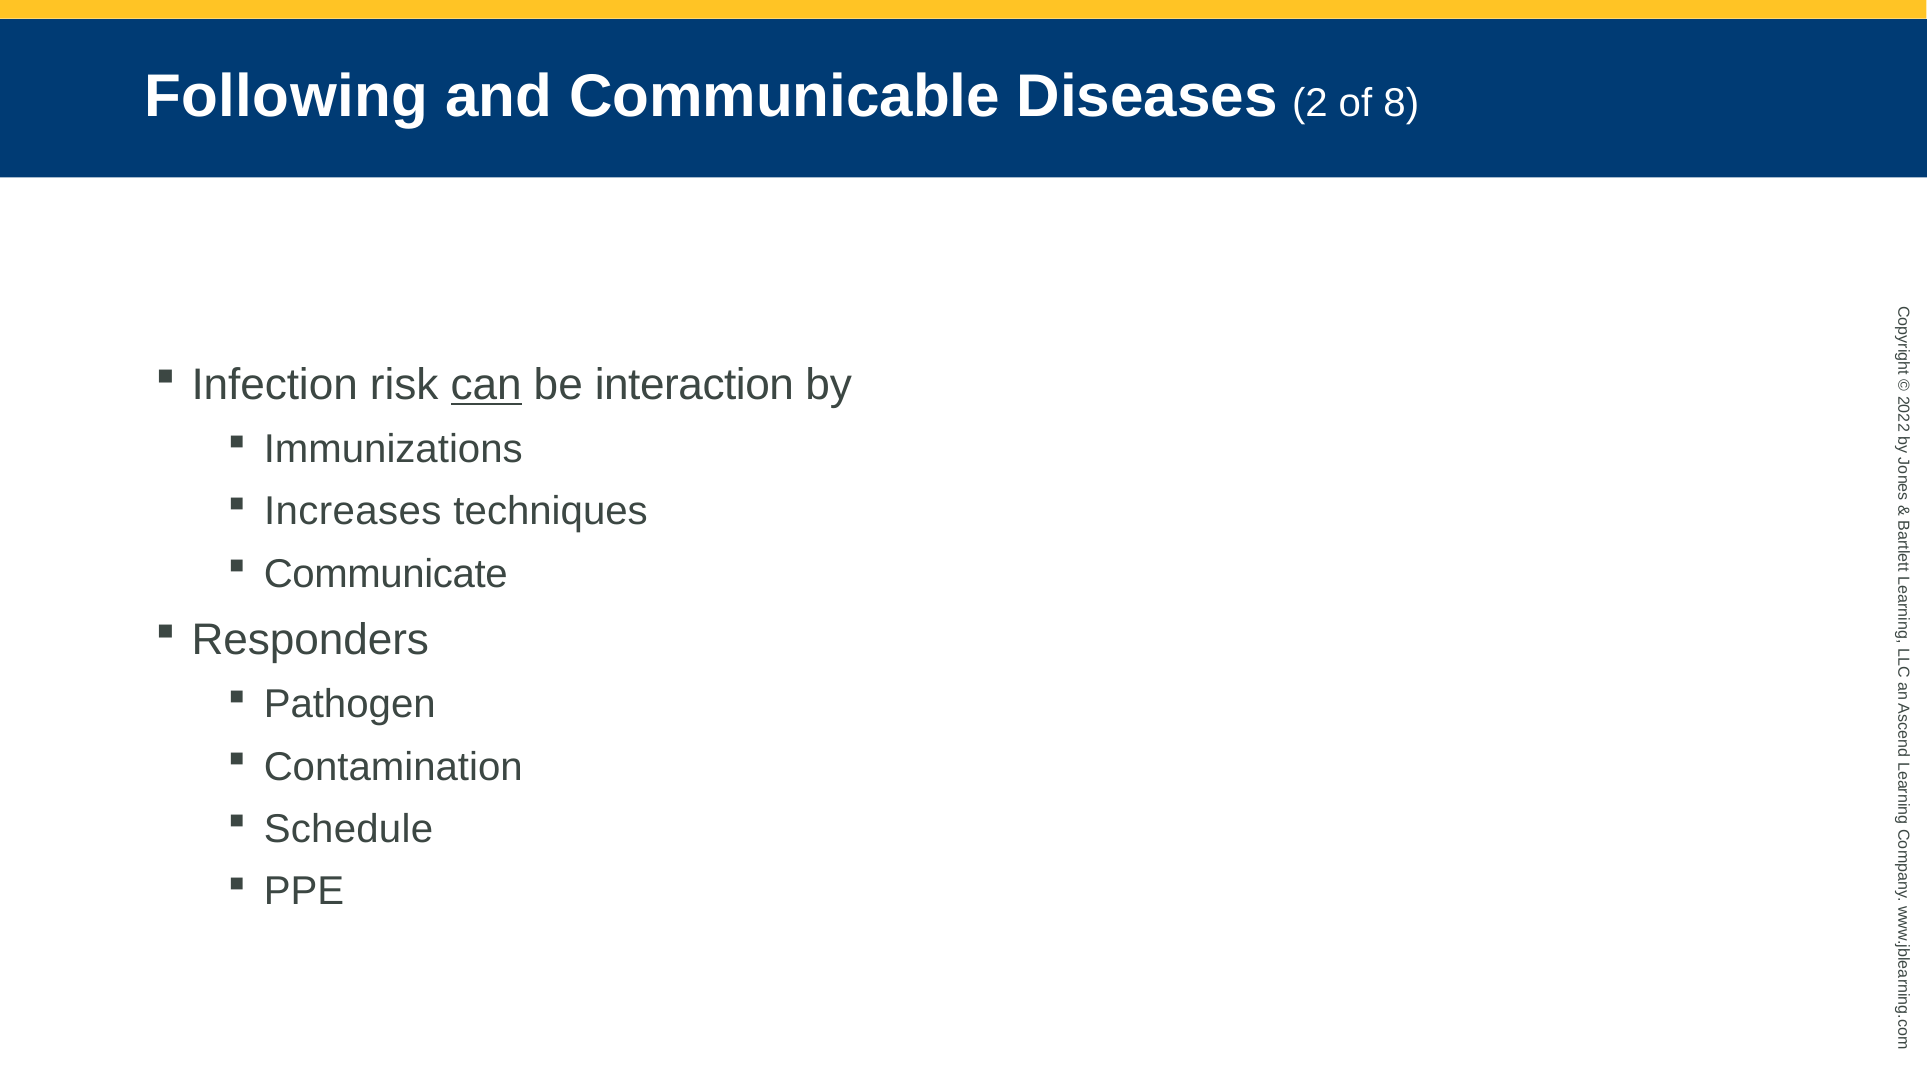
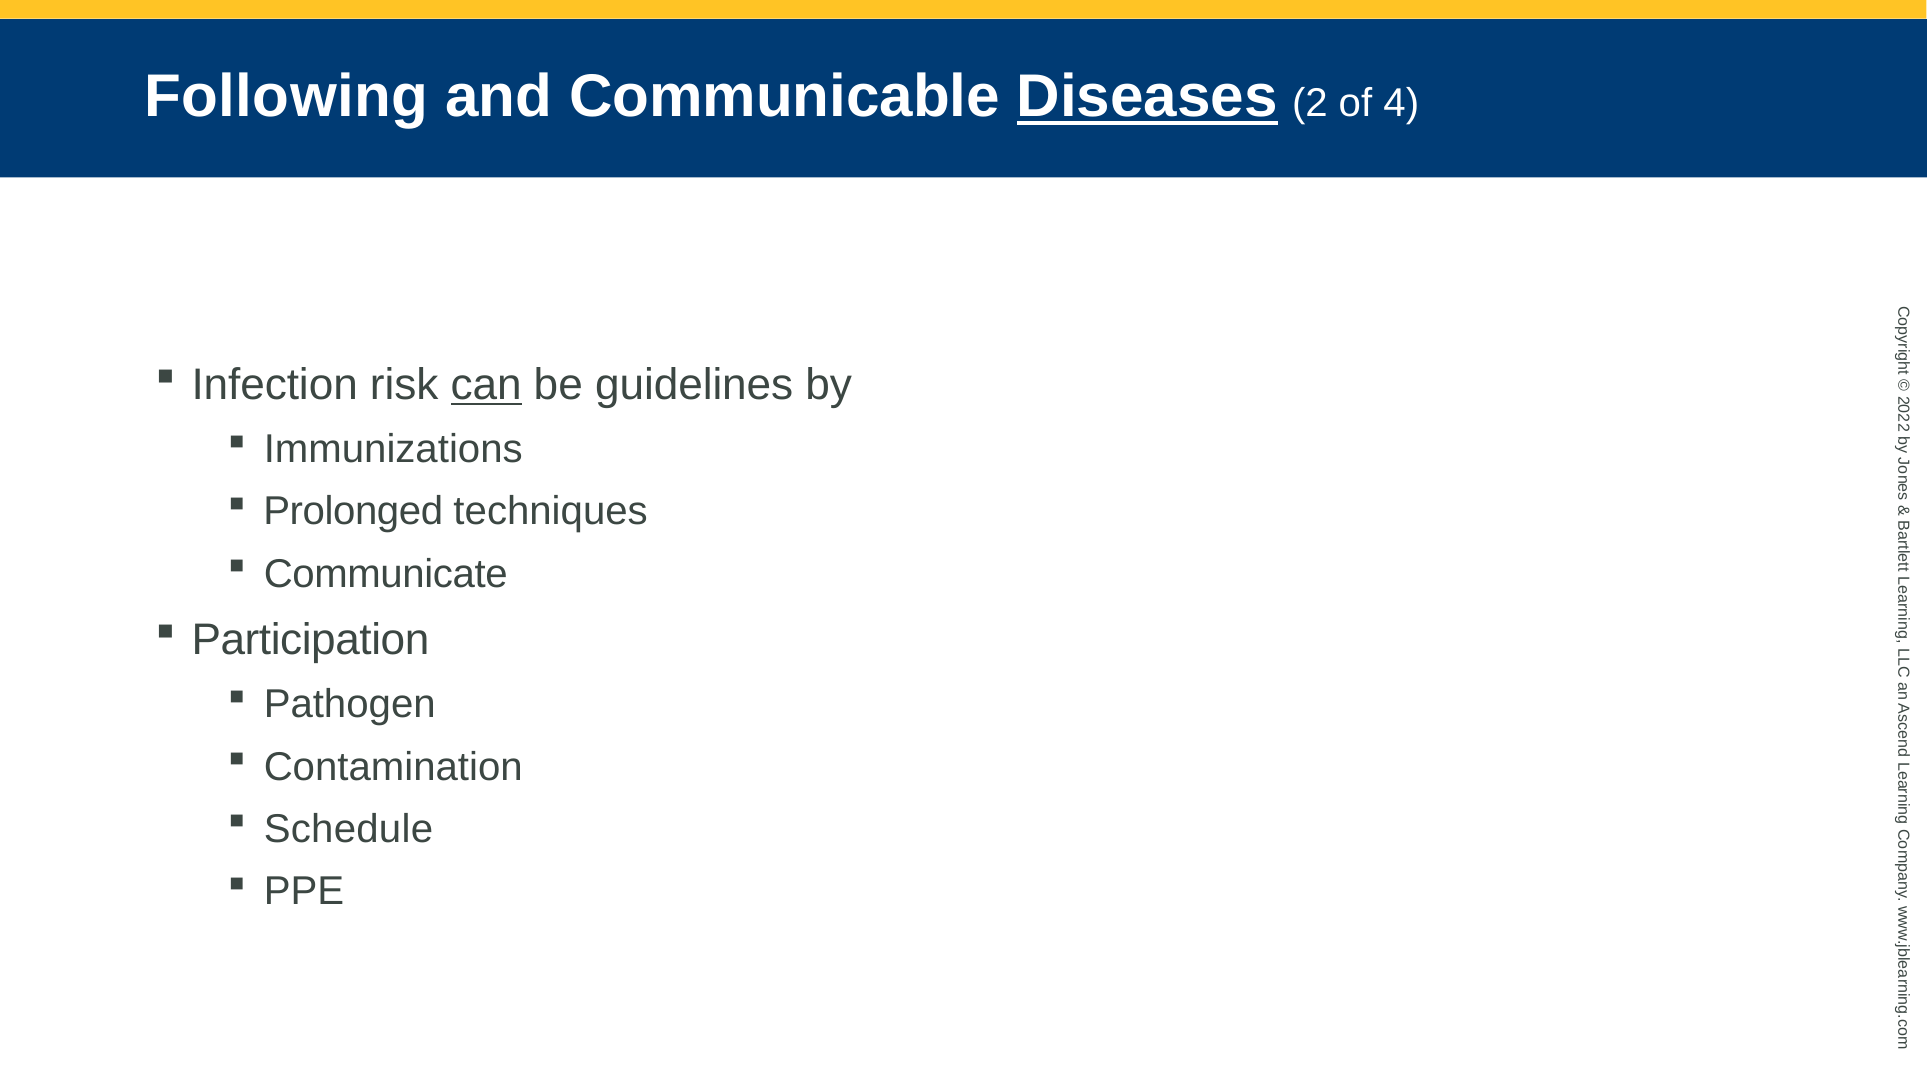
Diseases underline: none -> present (1147, 97)
8: 8 -> 4 (1401, 103)
interaction: interaction -> guidelines (694, 385)
Increases: Increases -> Prolonged (353, 512)
Responders: Responders -> Participation (310, 640)
